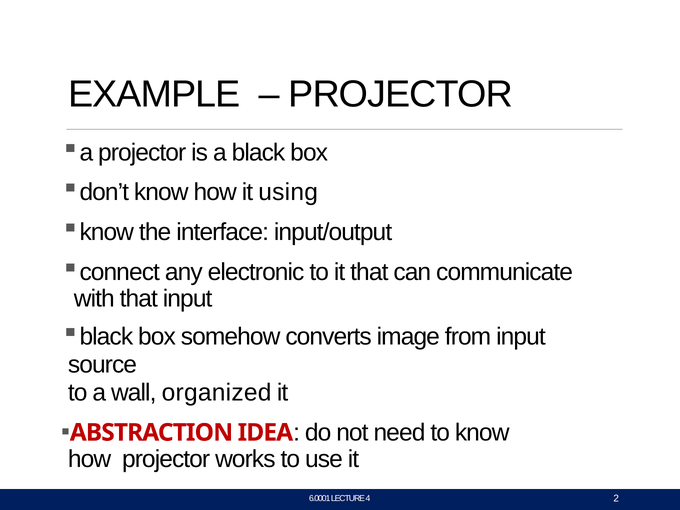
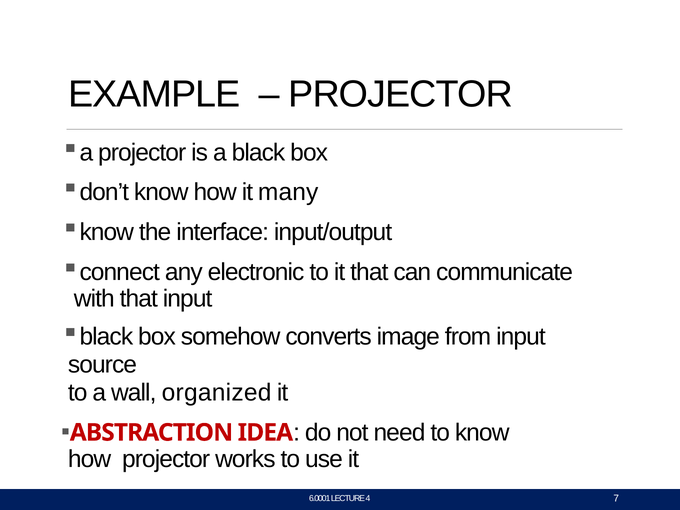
using: using -> many (288, 192)
2: 2 -> 7 (616, 499)
